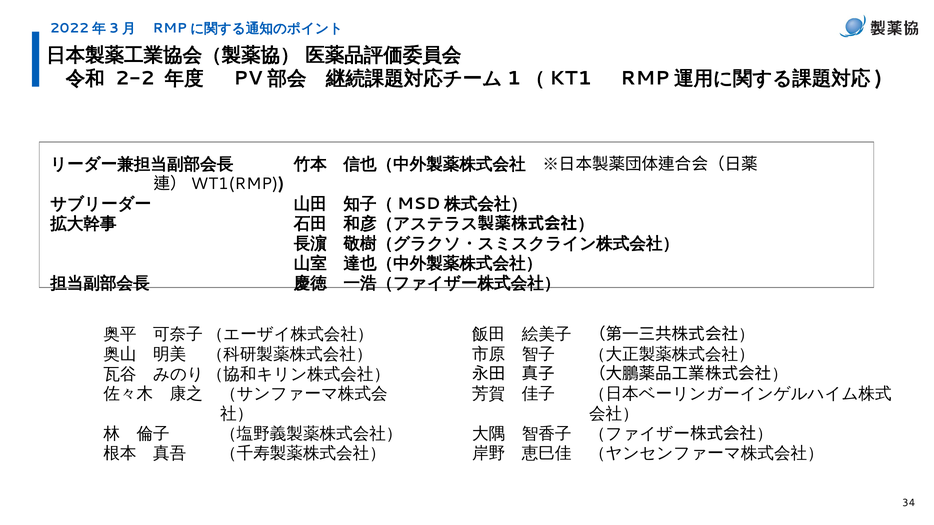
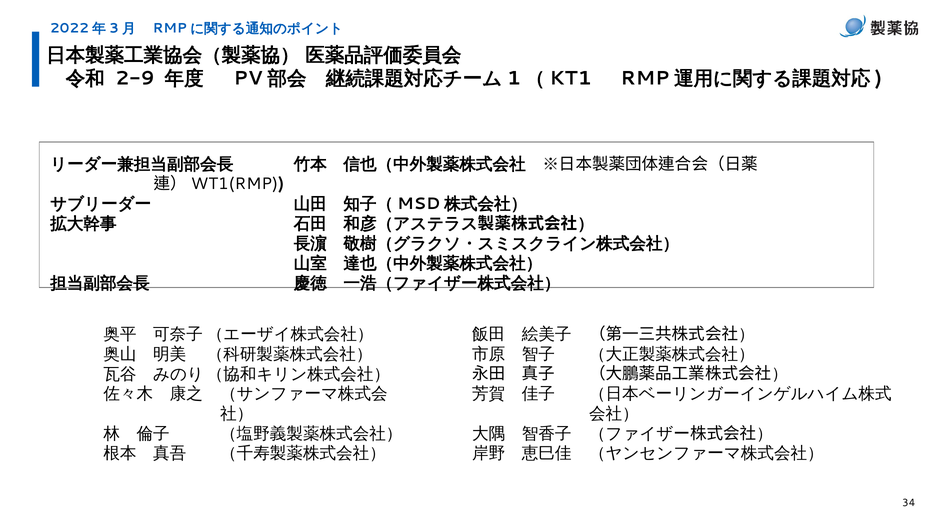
2-2: 2-2 -> 2-9 (135, 78)
